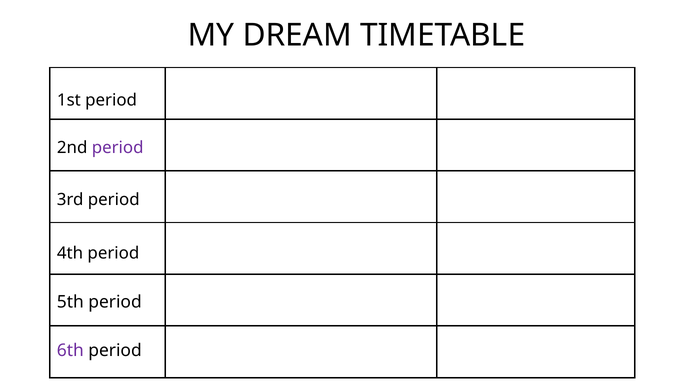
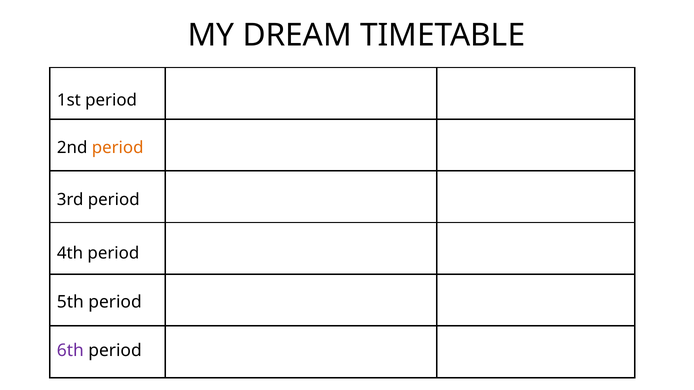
period colour: purple -> orange (118, 148)
